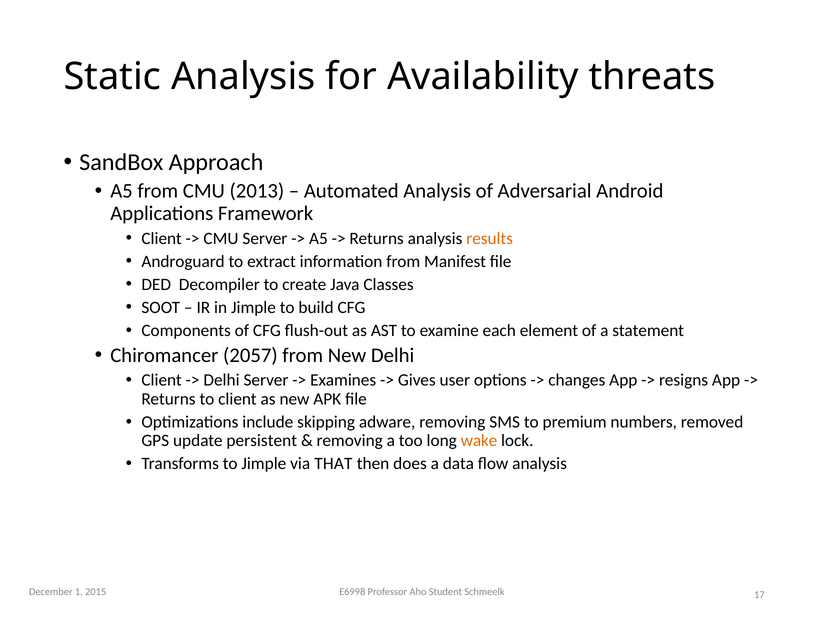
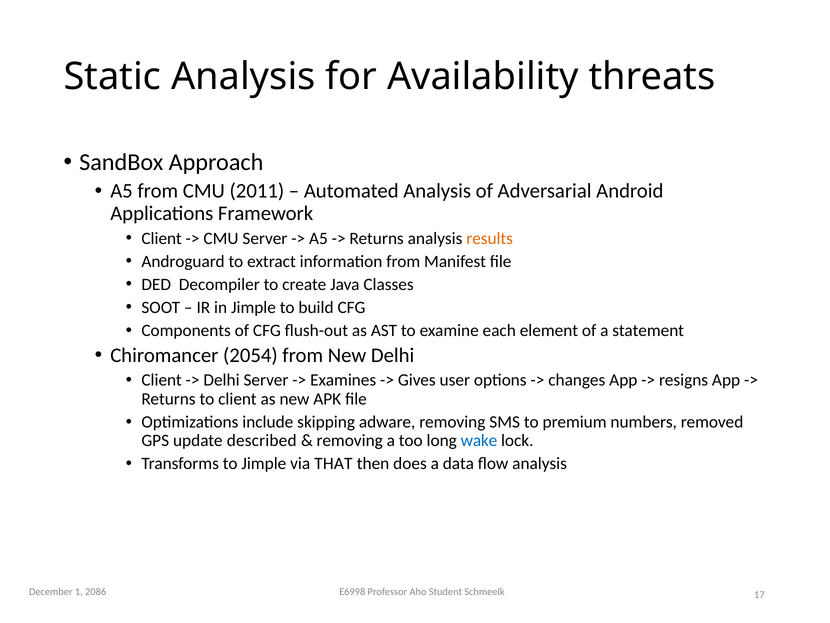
2013: 2013 -> 2011 (257, 191)
2057: 2057 -> 2054 (250, 355)
persistent: persistent -> described (262, 440)
wake colour: orange -> blue (479, 440)
2015: 2015 -> 2086 (96, 591)
